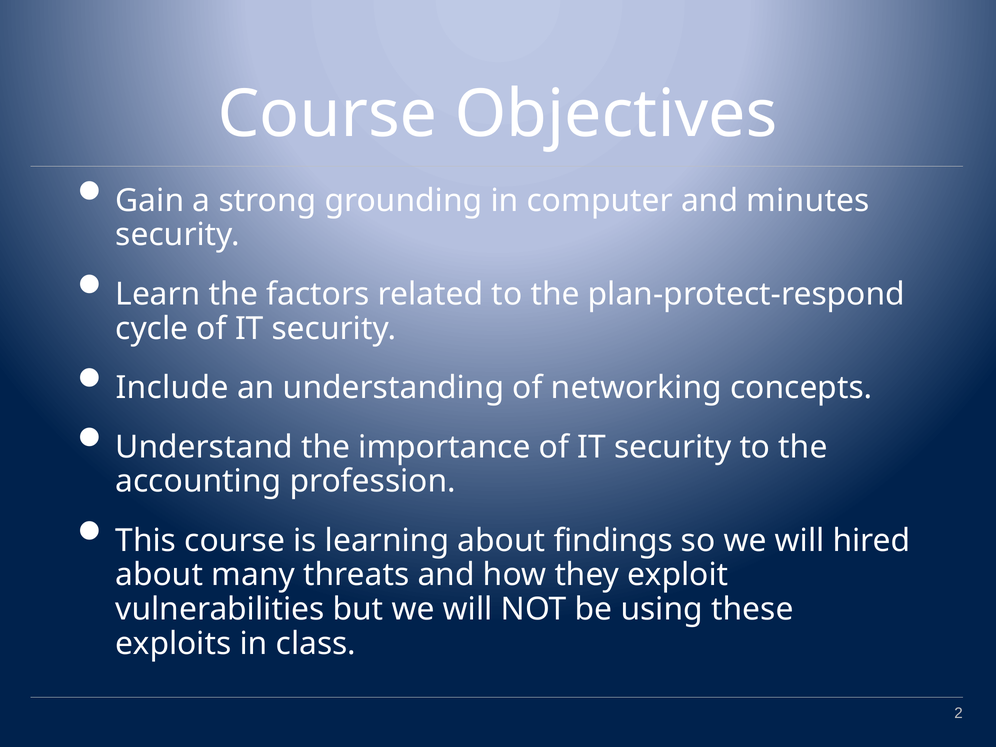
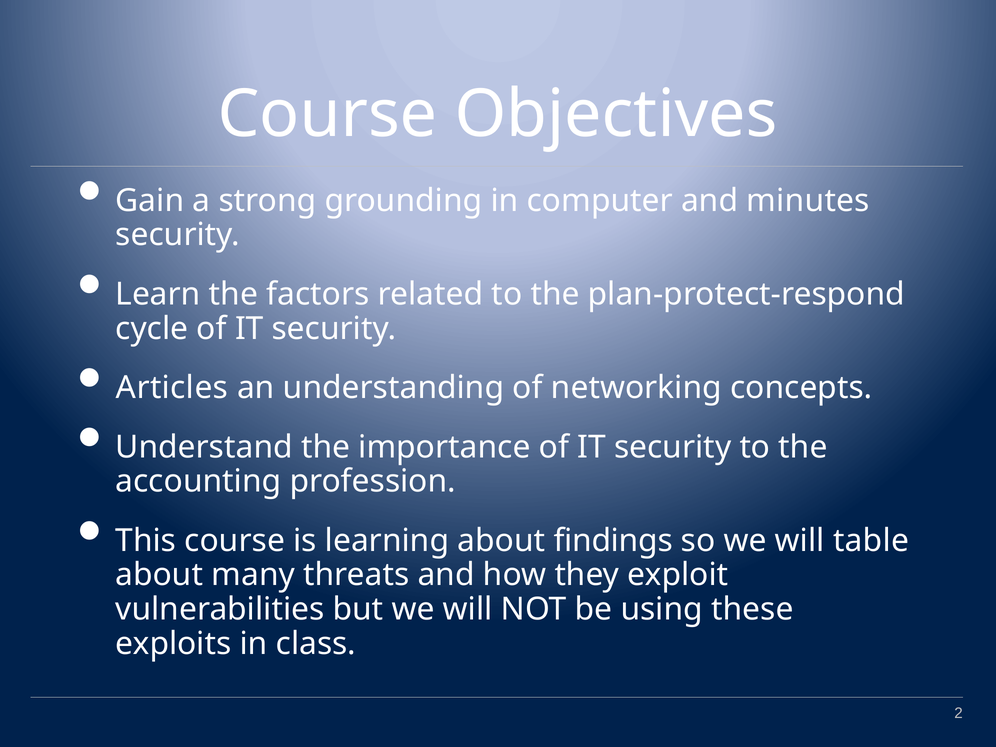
Include: Include -> Articles (172, 388)
hired: hired -> table (871, 541)
